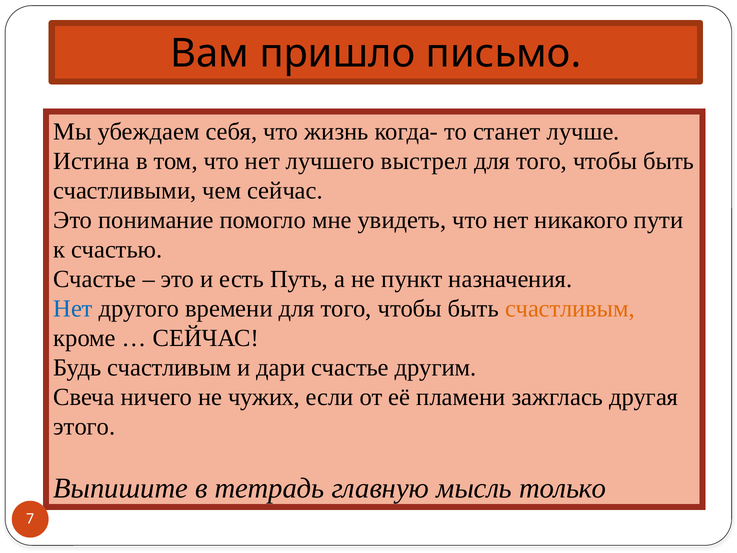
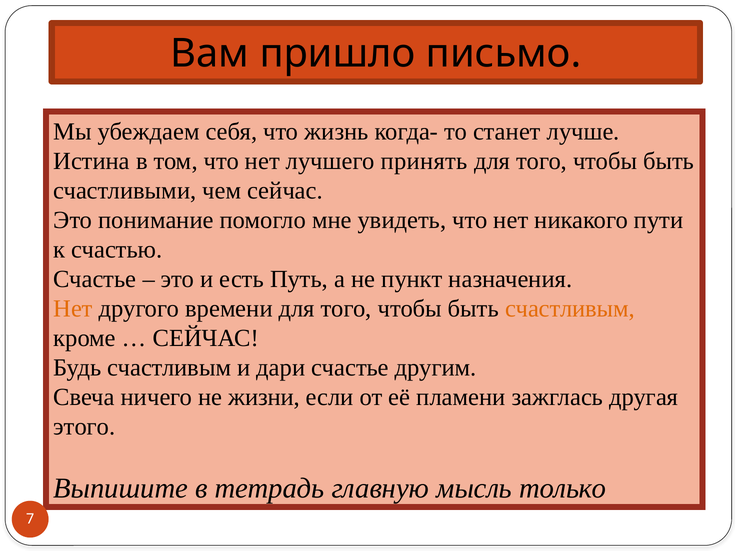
выстрел: выстрел -> принять (424, 161)
Нет colour: blue -> orange (73, 308)
чужих: чужих -> жизни (264, 397)
